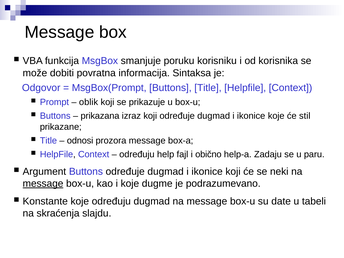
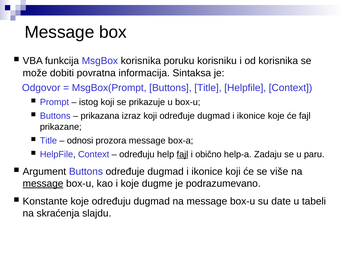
MsgBox smanjuje: smanjuje -> korisnika (141, 61)
oblik: oblik -> istog (89, 102)
će stil: stil -> fajl (305, 116)
fajl underline: none -> present (182, 154)
neki: neki -> više (279, 172)
